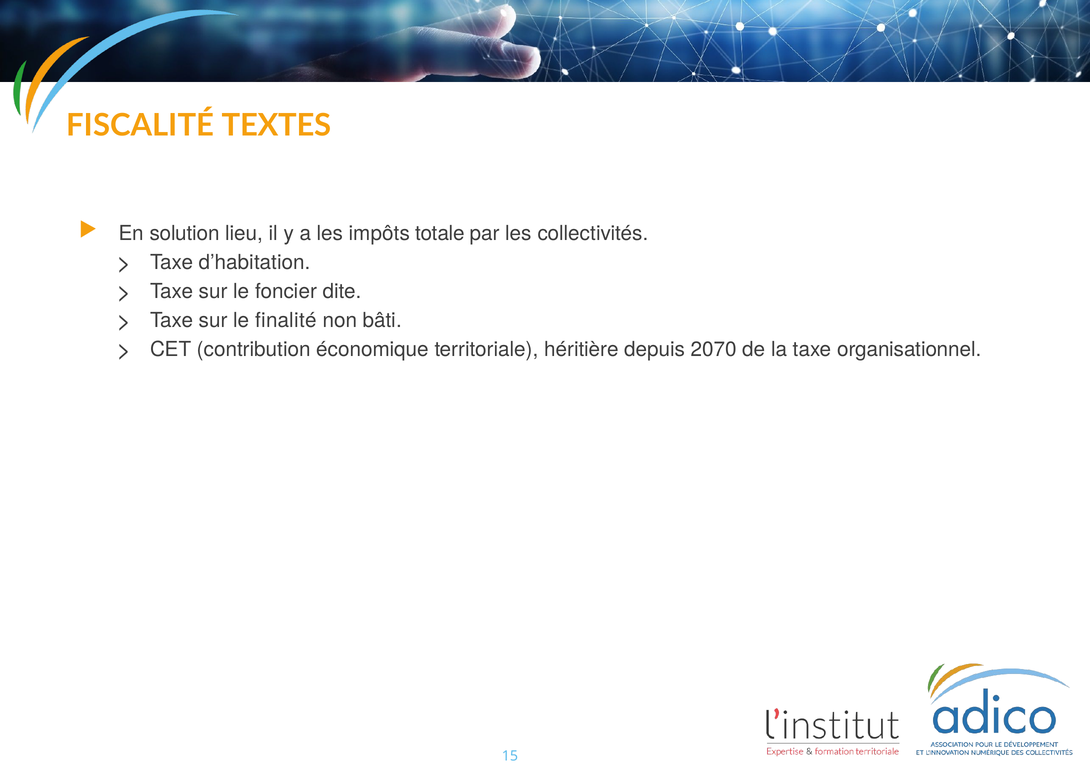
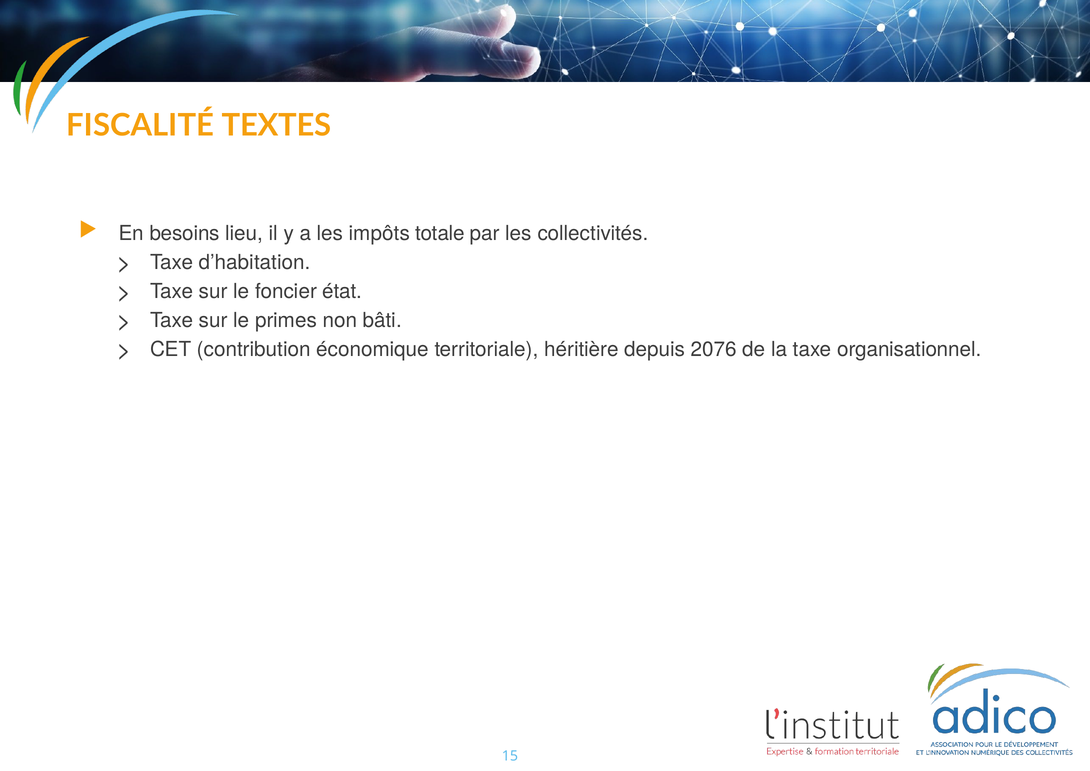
solution: solution -> besoins (185, 233)
dite: dite -> état (342, 291)
finalité: finalité -> primes (286, 320)
2070: 2070 -> 2076 (714, 349)
